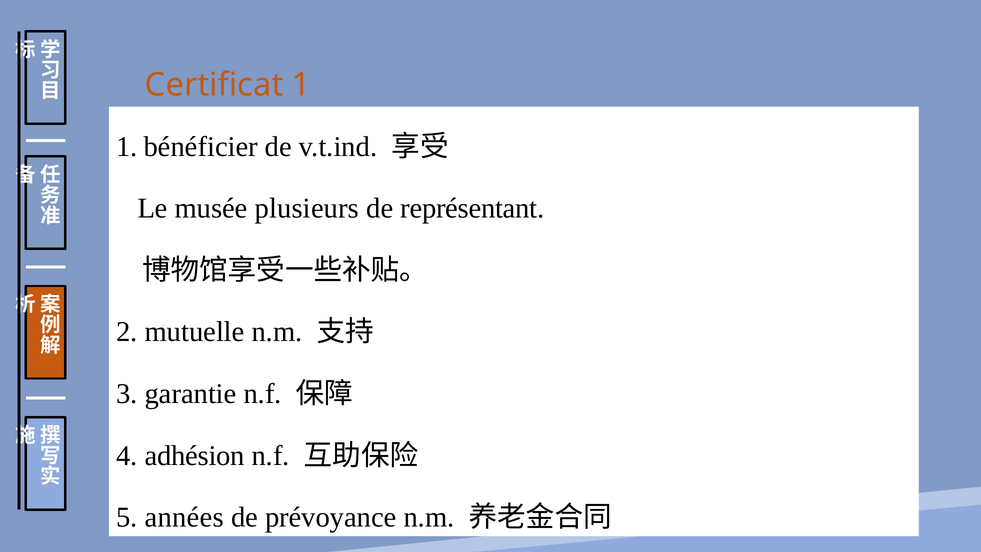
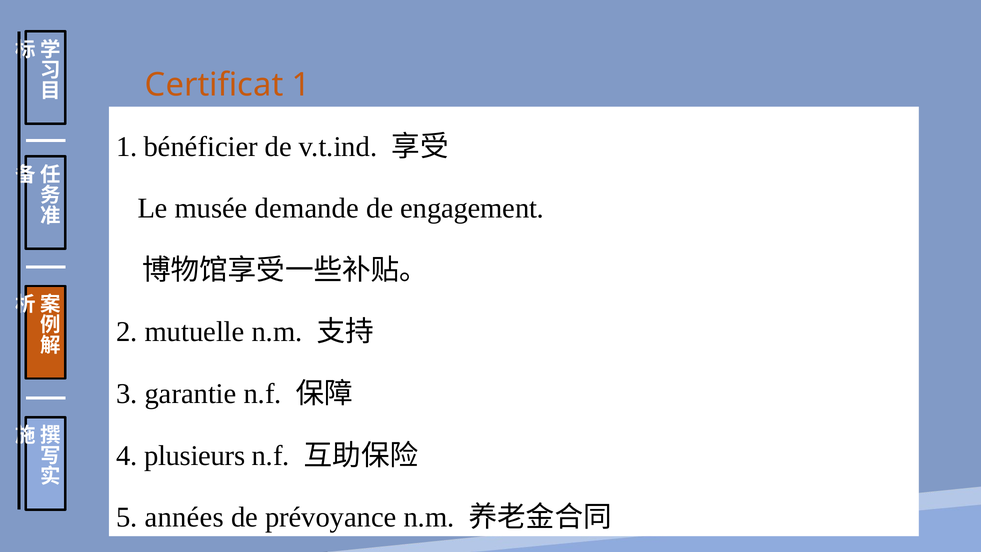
plusieurs: plusieurs -> demande (307, 208)
représentant: représentant -> engagement (472, 208)
adhésion: adhésion -> plusieurs (195, 455)
